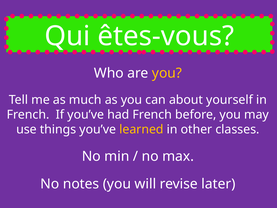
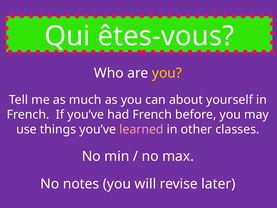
learned colour: yellow -> pink (141, 129)
